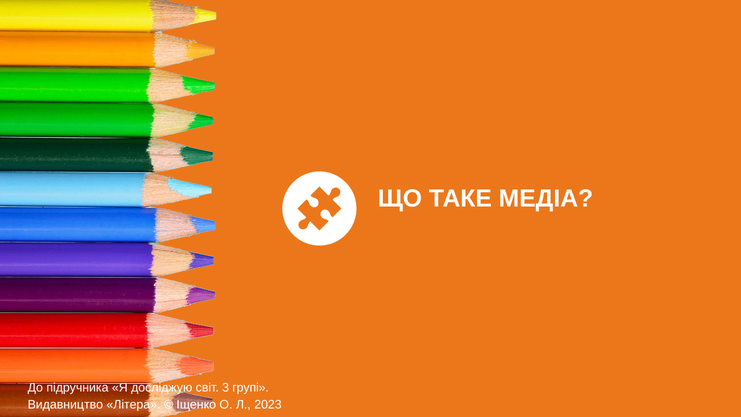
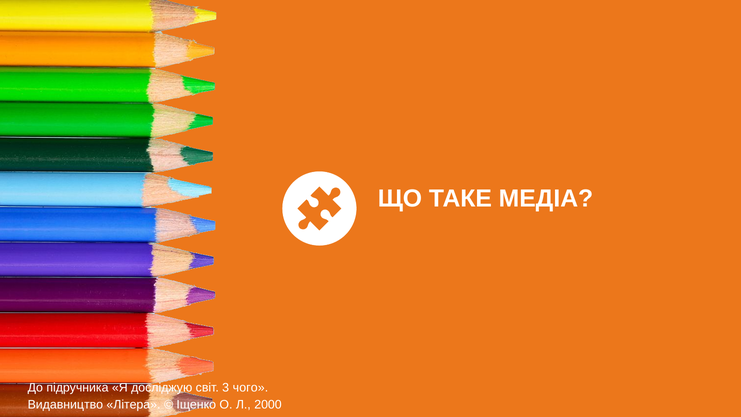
групі: групі -> чого (250, 387)
2023: 2023 -> 2000 (268, 405)
